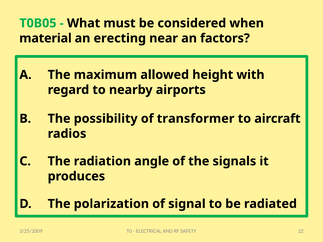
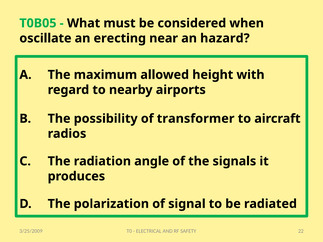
material: material -> oscillate (45, 38)
factors: factors -> hazard (225, 38)
